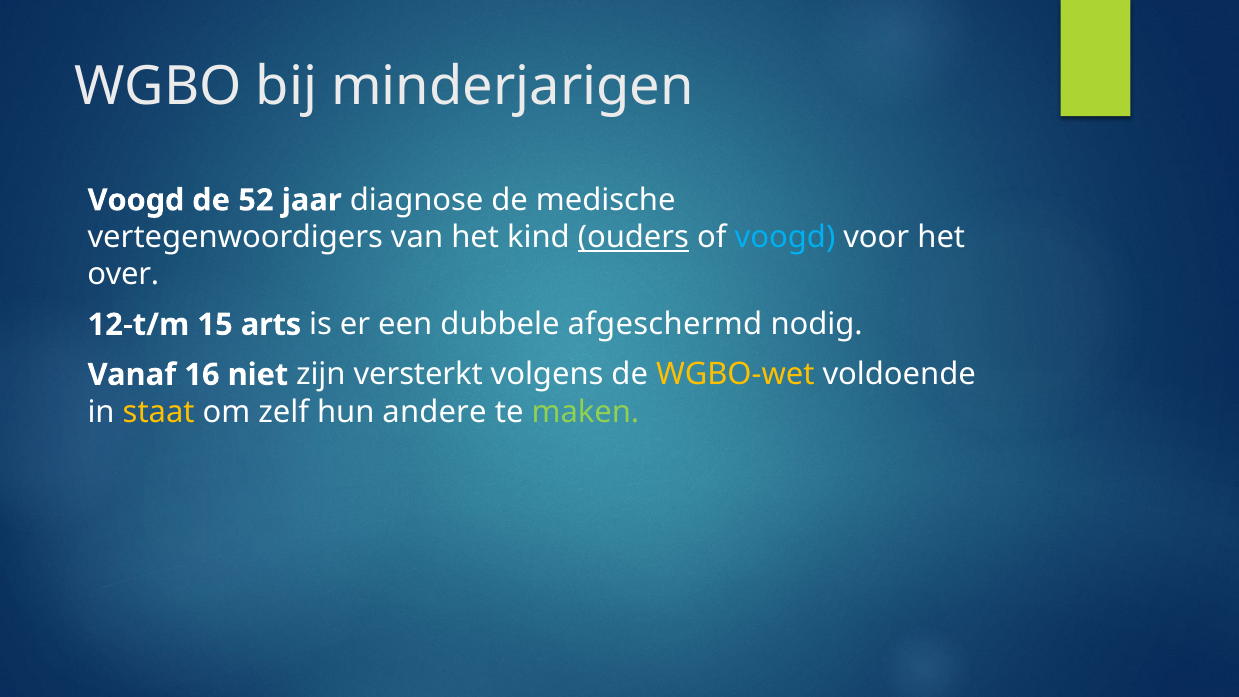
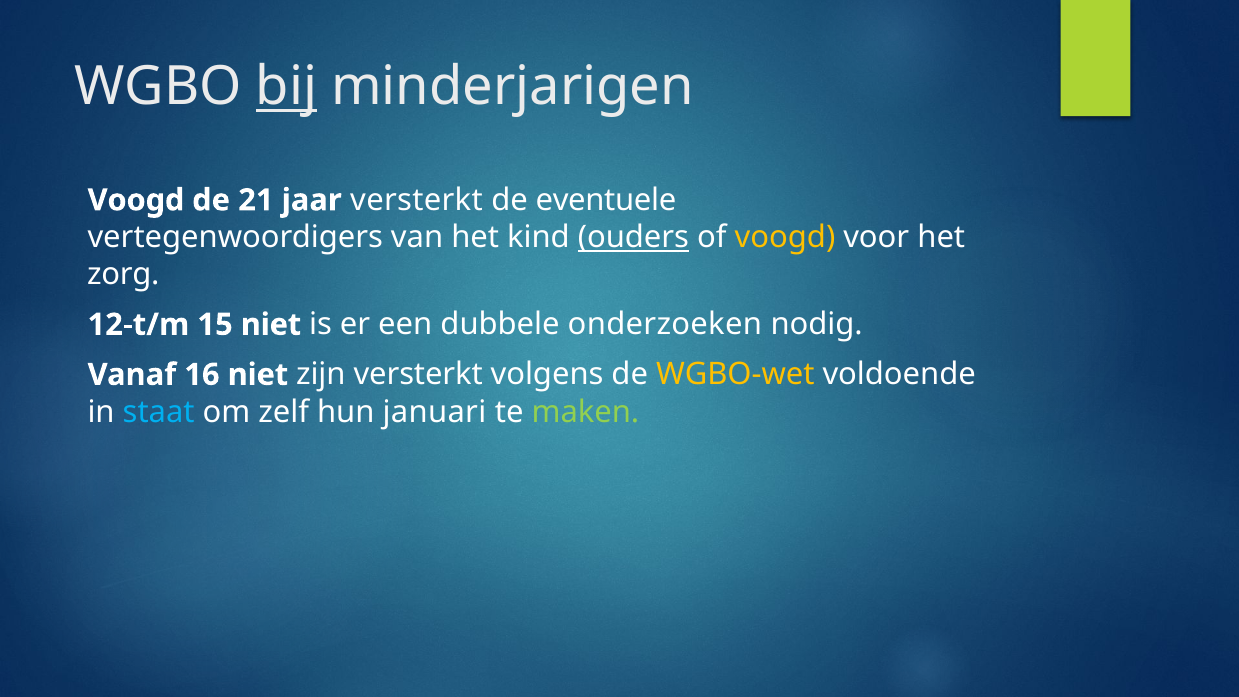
bij underline: none -> present (287, 87)
52: 52 -> 21 (256, 200)
jaar diagnose: diagnose -> versterkt (416, 200)
medische: medische -> eventuele (606, 200)
voogd colour: light blue -> yellow (785, 237)
over: over -> zorg (123, 275)
15 arts: arts -> niet (271, 325)
afgeschermd: afgeschermd -> onderzoeken (665, 325)
staat colour: yellow -> light blue (159, 412)
andere: andere -> januari (434, 412)
